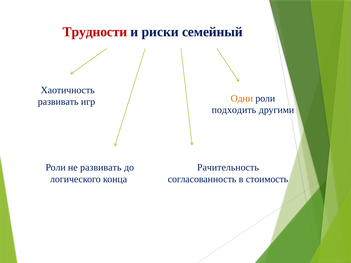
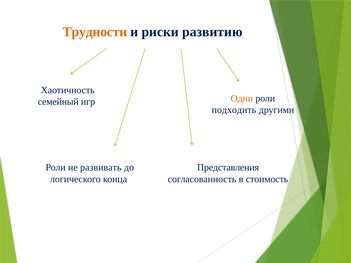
Трудности colour: red -> orange (95, 32)
семейный: семейный -> развитию (212, 32)
развивать: развивать -> семейный (58, 102)
Рачительность: Рачительность -> Представления (228, 168)
